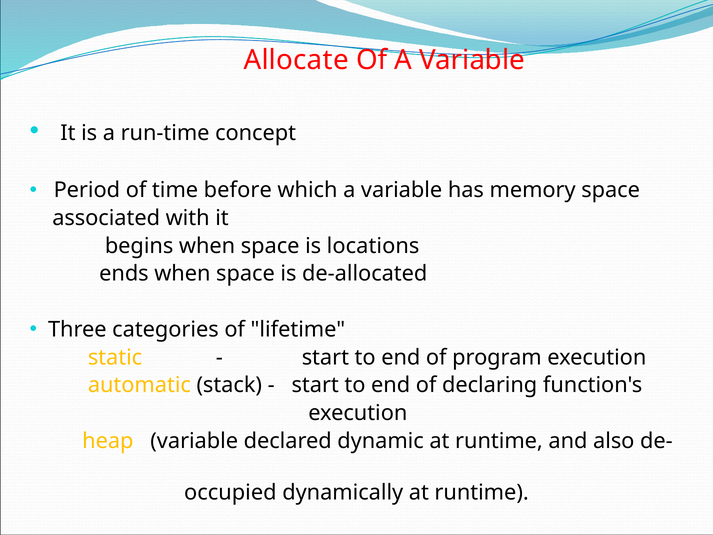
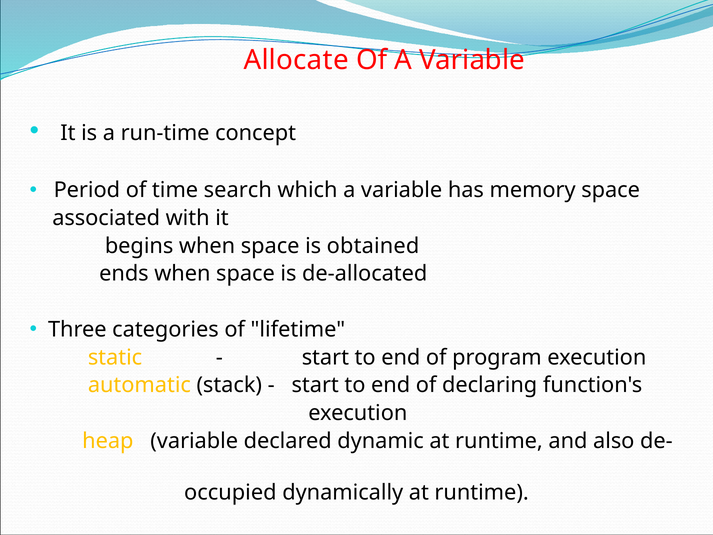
before: before -> search (238, 190)
locations: locations -> obtained (373, 246)
